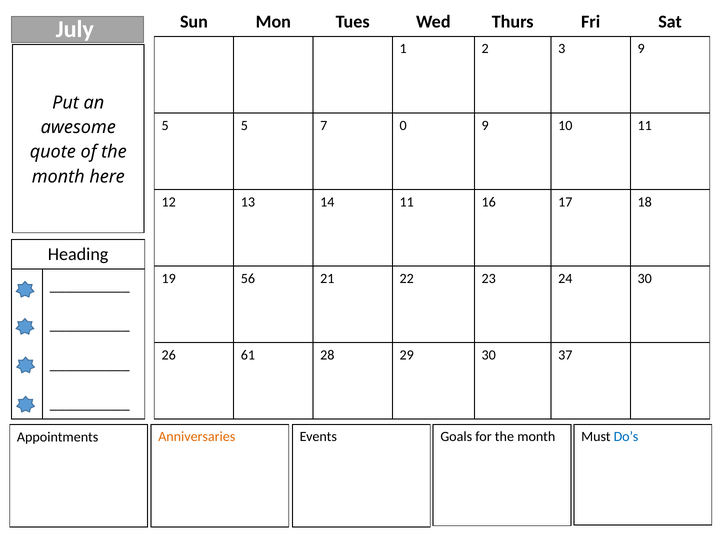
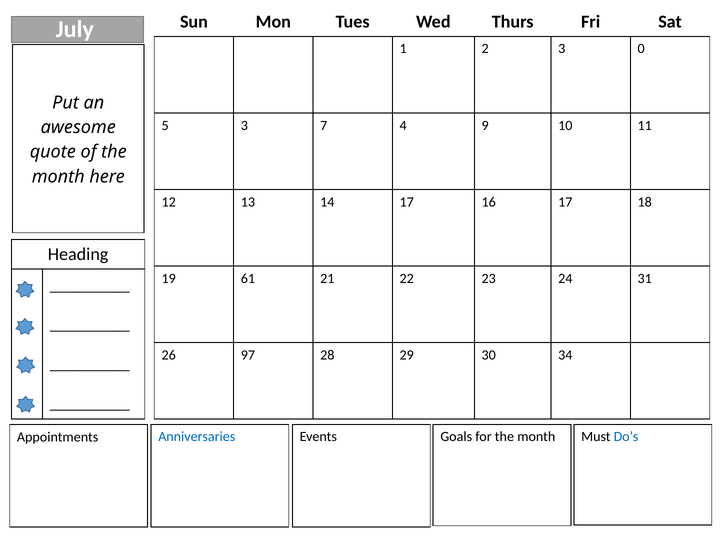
3 9: 9 -> 0 (641, 49)
5 5: 5 -> 3 (244, 125)
0: 0 -> 4 (403, 125)
14 11: 11 -> 17 (407, 202)
56: 56 -> 61 (248, 278)
24 30: 30 -> 31 (645, 278)
61: 61 -> 97 (248, 355)
37: 37 -> 34 (565, 355)
Anniversaries colour: orange -> blue (197, 437)
